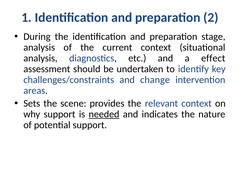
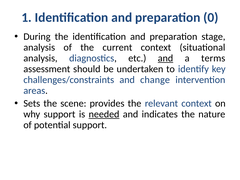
2: 2 -> 0 (211, 18)
and underline: none -> present (165, 58)
effect: effect -> terms (213, 58)
